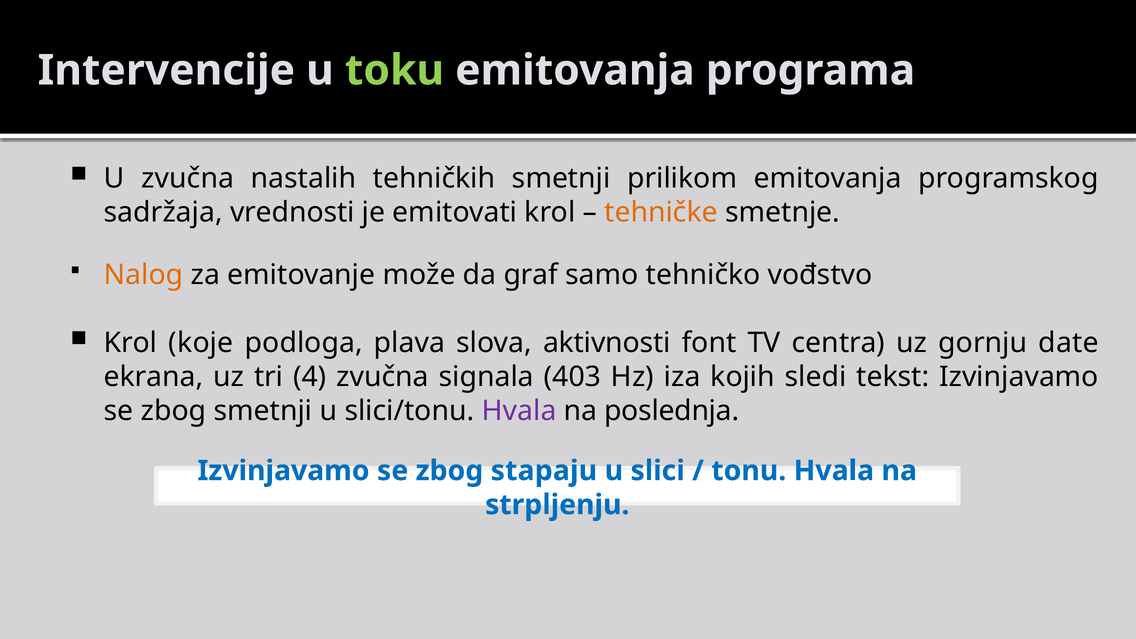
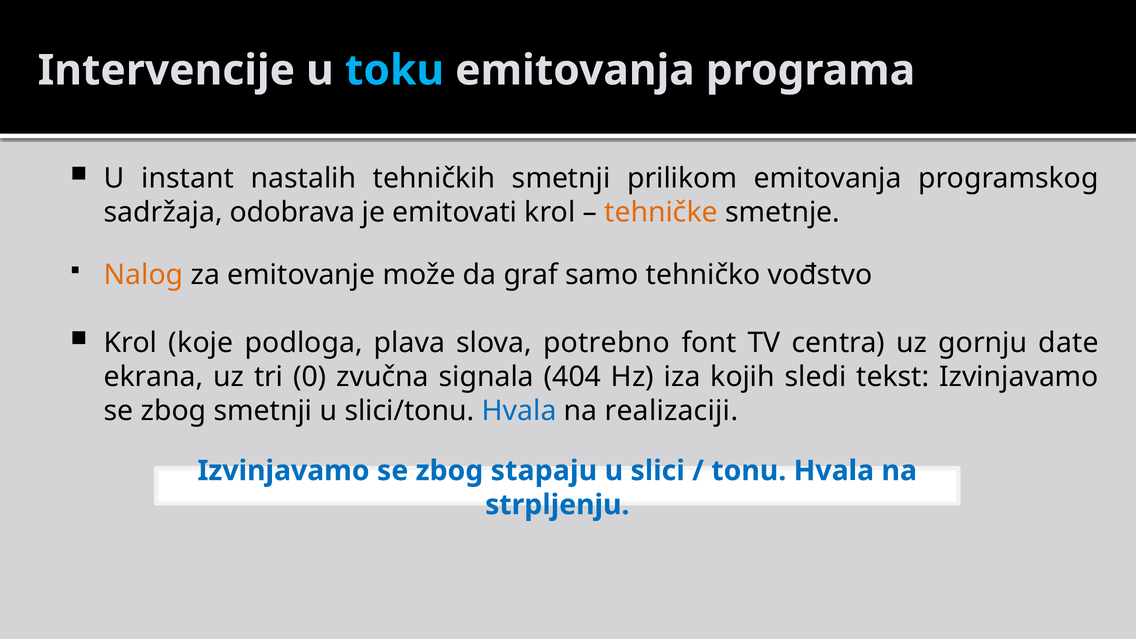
toku colour: light green -> light blue (394, 70)
U zvučna: zvučna -> instant (188, 178)
vrednosti: vrednosti -> odobrava (292, 212)
aktivnosti: aktivnosti -> potrebno (607, 343)
4: 4 -> 0 (310, 377)
403: 403 -> 404 (572, 377)
Hvala colour: purple -> blue (519, 411)
poslednja: poslednja -> realizaciji (671, 411)
